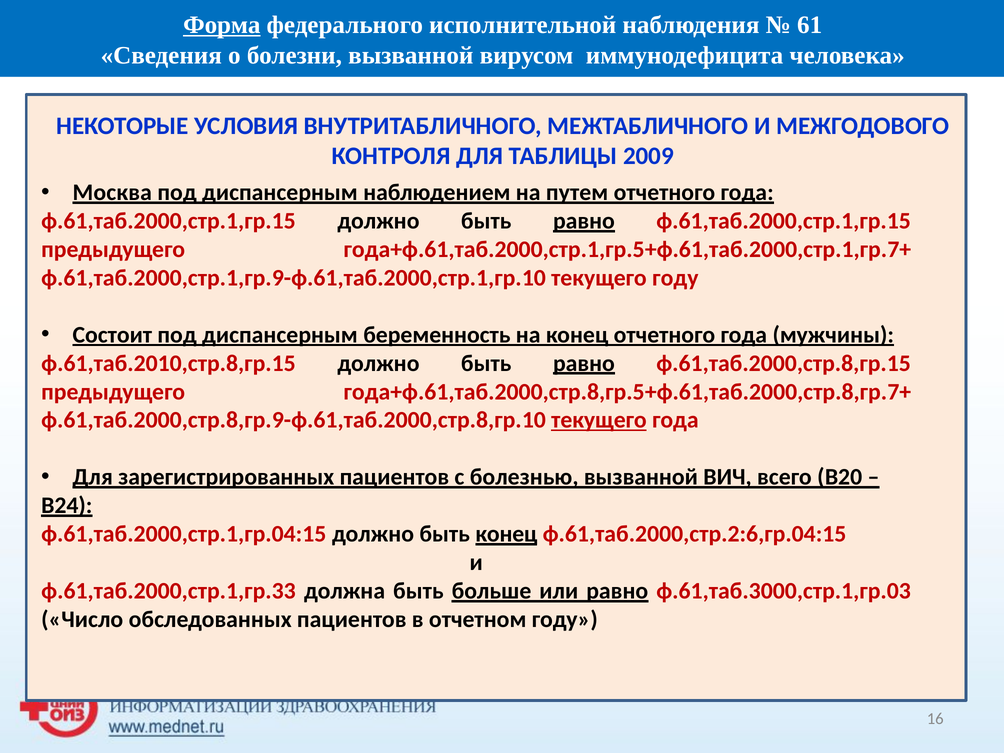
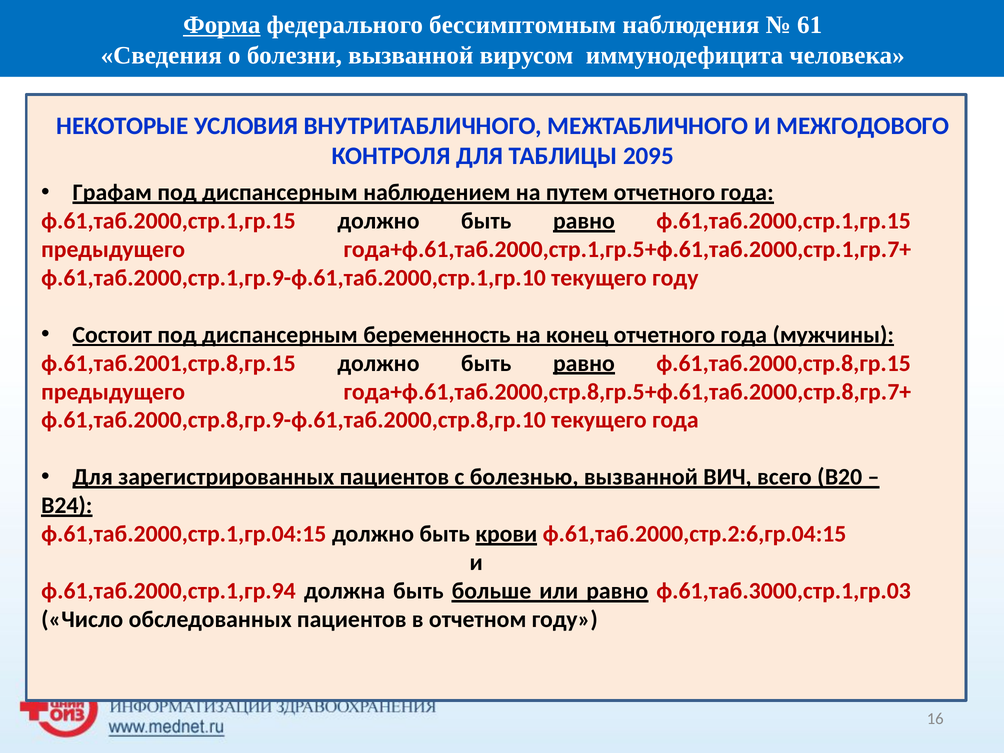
исполнительной: исполнительной -> бессимптомным (523, 25)
2009: 2009 -> 2095 (648, 156)
Москва: Москва -> Графам (112, 192)
ф.61,таб.2010,стр.8,гр.15: ф.61,таб.2010,стр.8,гр.15 -> ф.61,таб.2001,стр.8,гр.15 (168, 363)
текущего underline: present -> none (599, 420)
быть конец: конец -> крови (506, 534)
ф.61,таб.2000,стр.1,гр.33: ф.61,таб.2000,стр.1,гр.33 -> ф.61,таб.2000,стр.1,гр.94 (168, 591)
